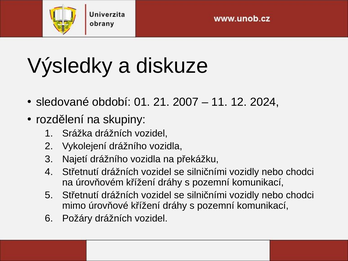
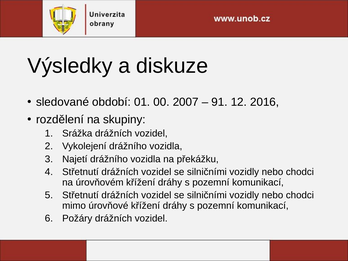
21: 21 -> 00 (161, 102)
11: 11 -> 91 (220, 102)
2024: 2024 -> 2016 (265, 102)
